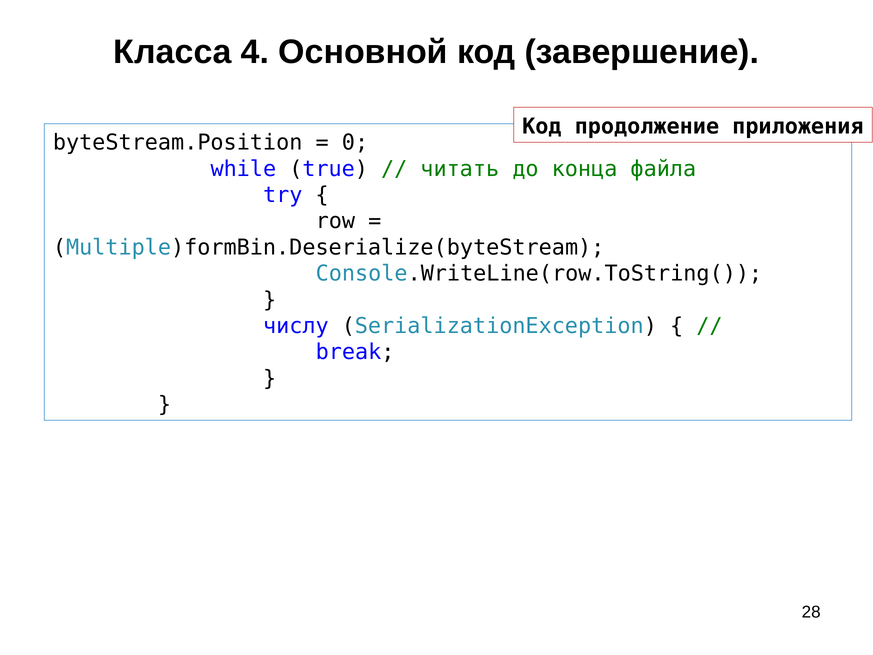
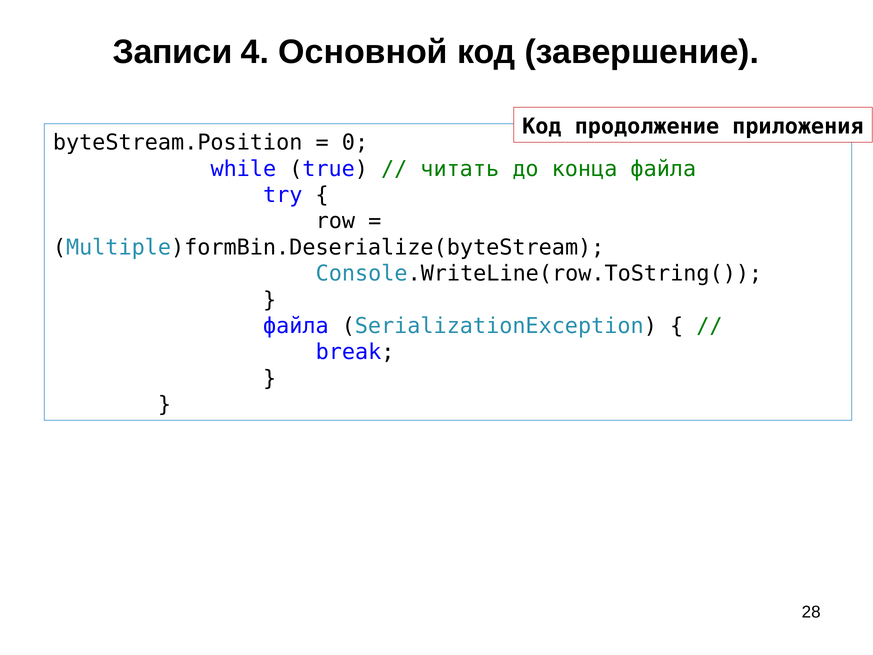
Класса: Класса -> Записи (173, 52)
числу: числу -> файла (296, 326)
